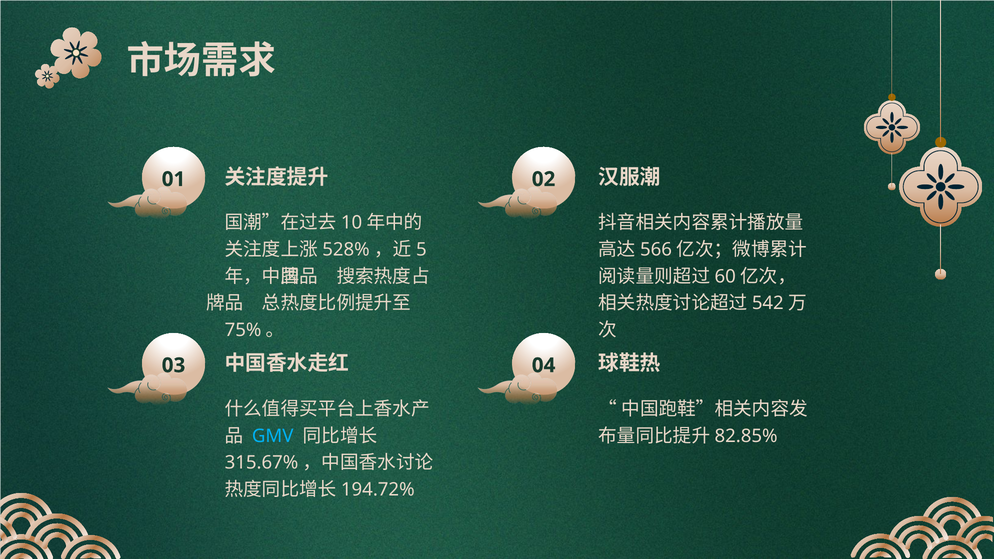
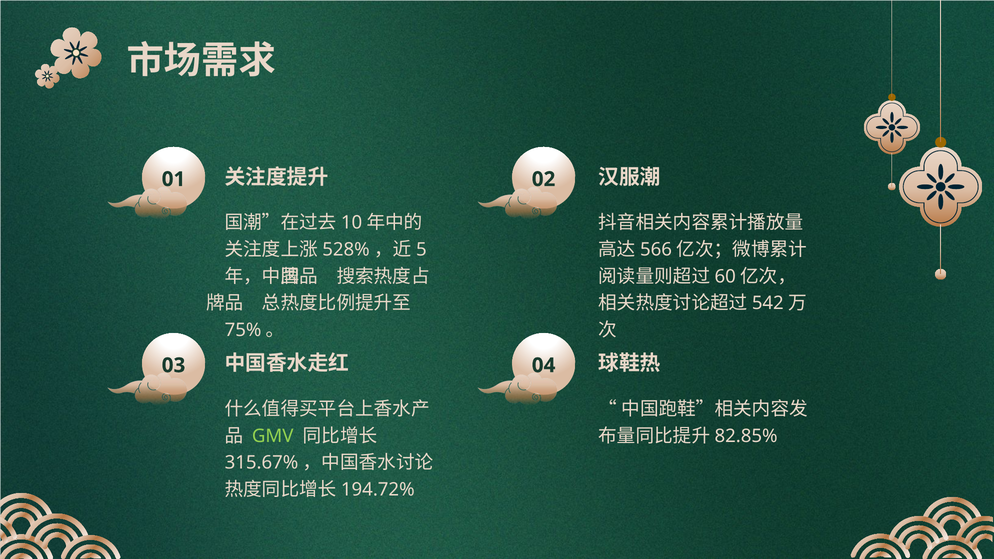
GMV colour: light blue -> light green (273, 436)
